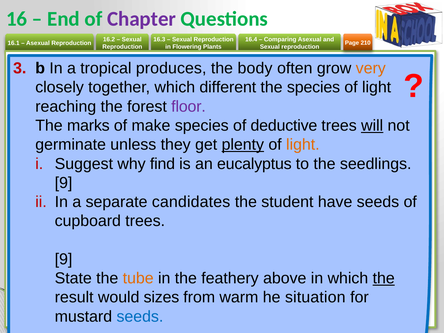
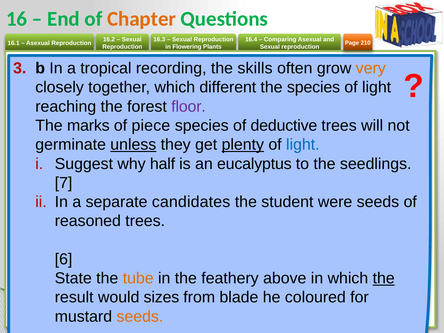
Chapter colour: purple -> orange (142, 19)
produces: produces -> recording (171, 68)
body: body -> skills (255, 68)
make: make -> piece (151, 126)
will underline: present -> none (372, 126)
unless underline: none -> present (133, 145)
light colour: orange -> blue (303, 145)
find: find -> half (163, 164)
9: 9 -> 7 (64, 183)
have: have -> were (335, 202)
cupboard: cupboard -> reasoned (88, 221)
9: 9 -> 6 (64, 259)
warm: warm -> blade (239, 297)
situation: situation -> coloured (315, 297)
seeds colour: blue -> orange (140, 316)
